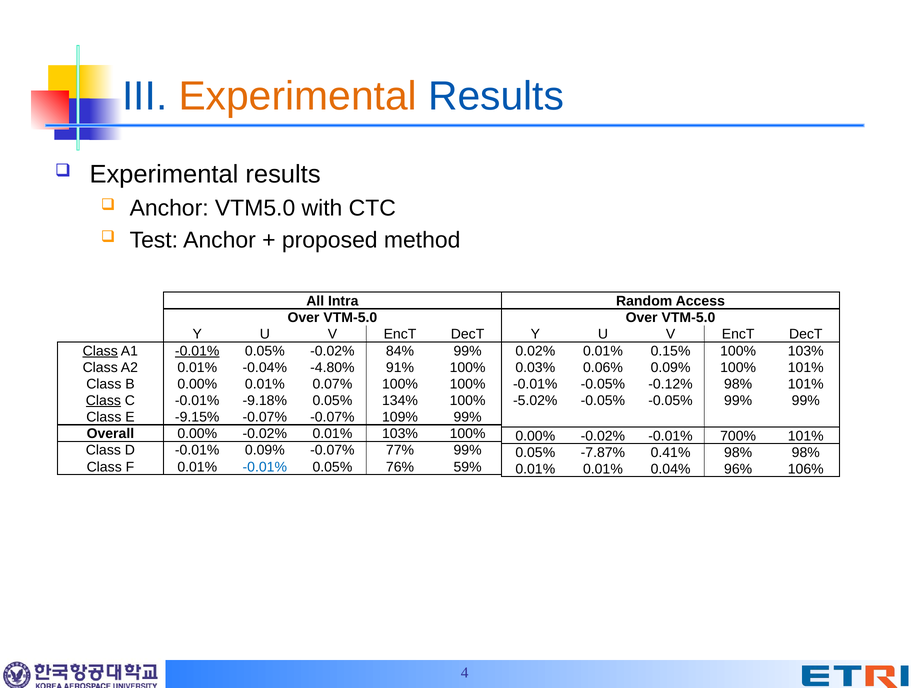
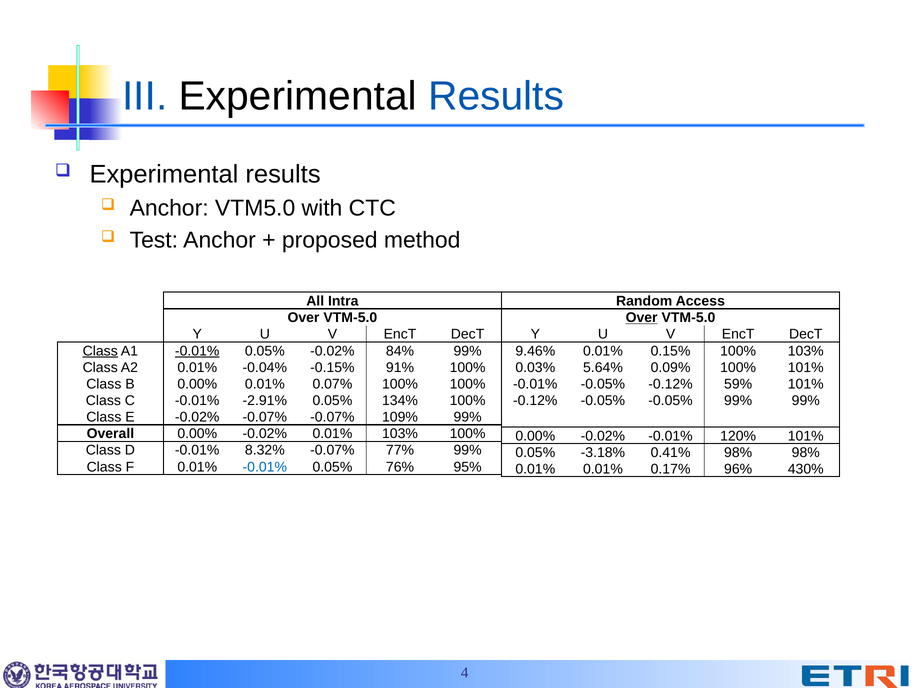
Experimental colour: orange -> black (298, 96)
Over underline: none -> present (642, 318)
0.02%: 0.02% -> 9.46% (535, 351)
-4.80%: -4.80% -> -0.15% (332, 368)
0.06%: 0.06% -> 5.64% (603, 368)
-0.12% 98%: 98% -> 59% (738, 384)
Class underline: present -> none (103, 401)
-9.18%: -9.18% -> -2.91% (265, 401)
-5.02%: -5.02% -> -0.12% (535, 401)
E -9.15%: -9.15% -> -0.02% (197, 418)
700%: 700% -> 120% (738, 436)
-0.01% 0.09%: 0.09% -> 8.32% (265, 451)
-7.87%: -7.87% -> -3.18% (603, 453)
59%: 59% -> 95% (468, 467)
0.04%: 0.04% -> 0.17% (671, 469)
106%: 106% -> 430% (806, 469)
